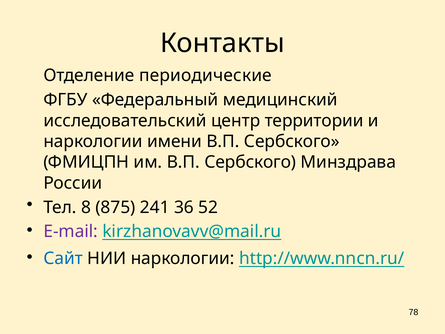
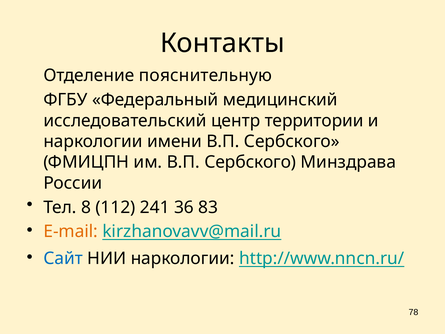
периодические: периодические -> пояснительную (205, 76)
875: 875 -> 112 (115, 207)
52: 52 -> 83 (208, 207)
E-mail colour: purple -> orange (71, 231)
